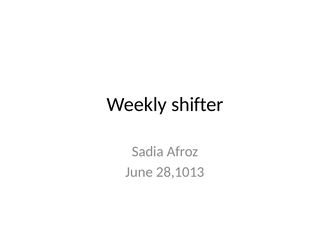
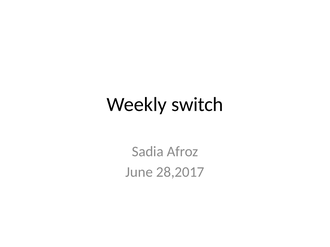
shifter: shifter -> switch (197, 105)
28,1013: 28,1013 -> 28,2017 (180, 172)
